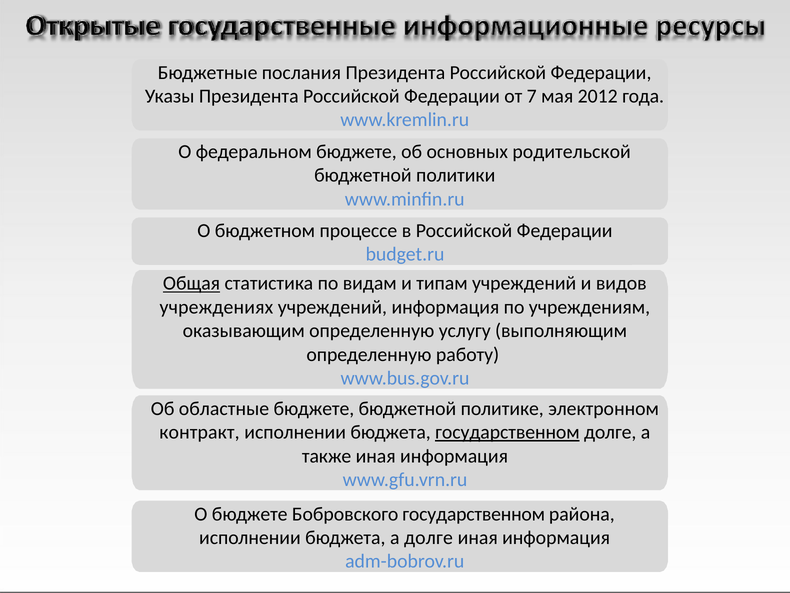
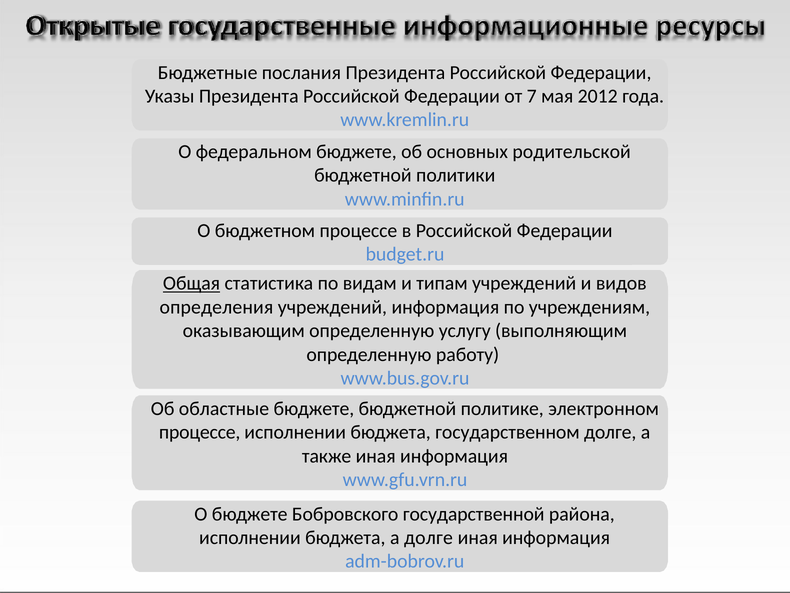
учреждениях: учреждениях -> определения (216, 307)
контракт: контракт -> процессе (200, 432)
государственном underline: present -> none (507, 432)
Бобровского государственном: государственном -> государственной (474, 514)
